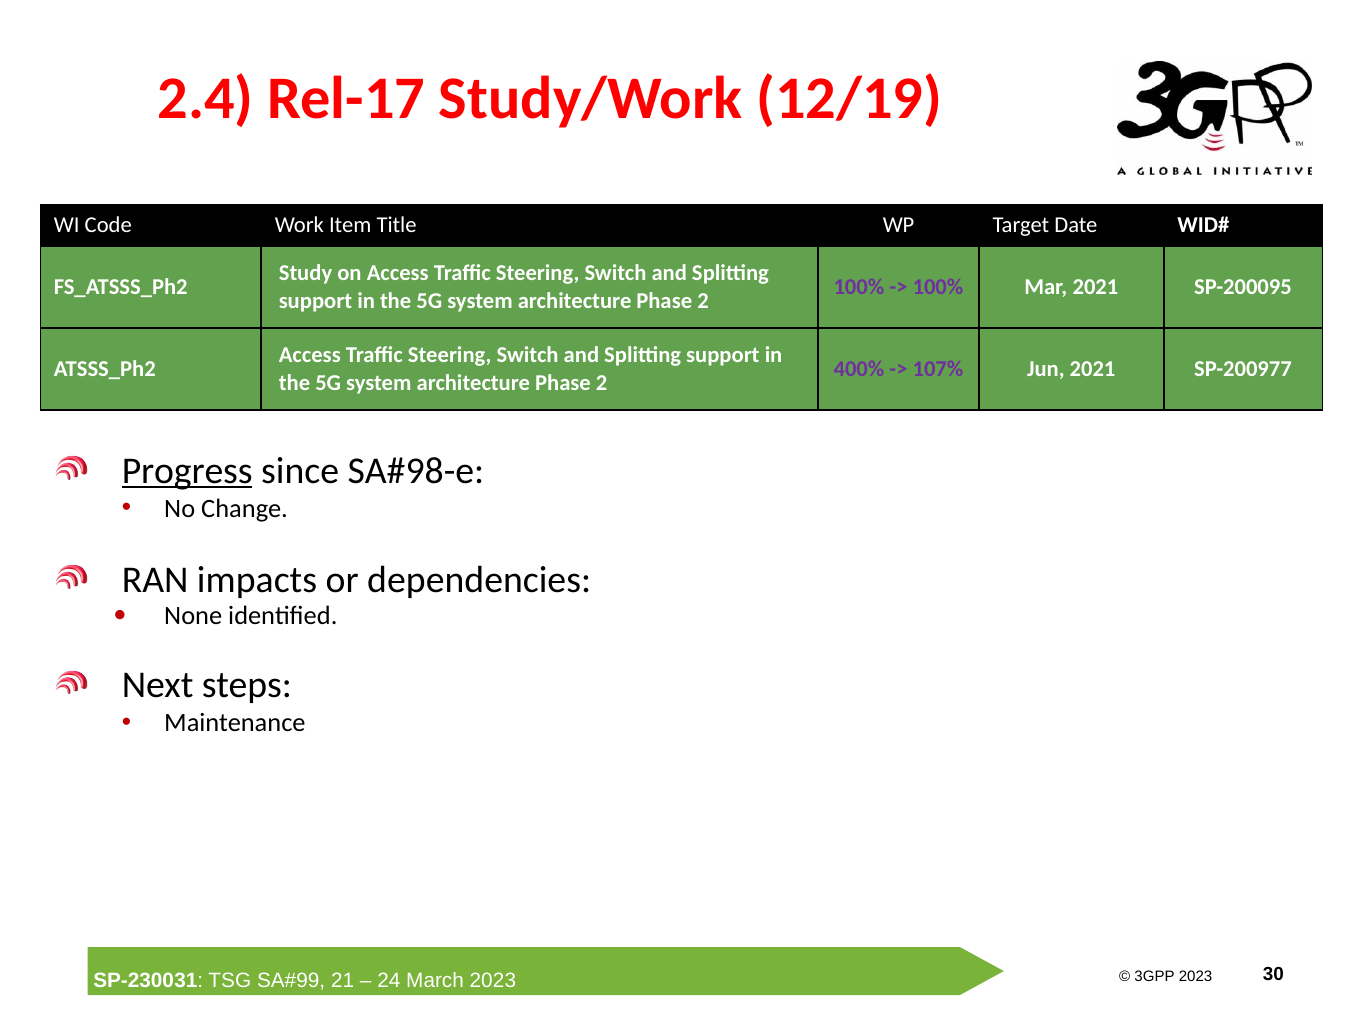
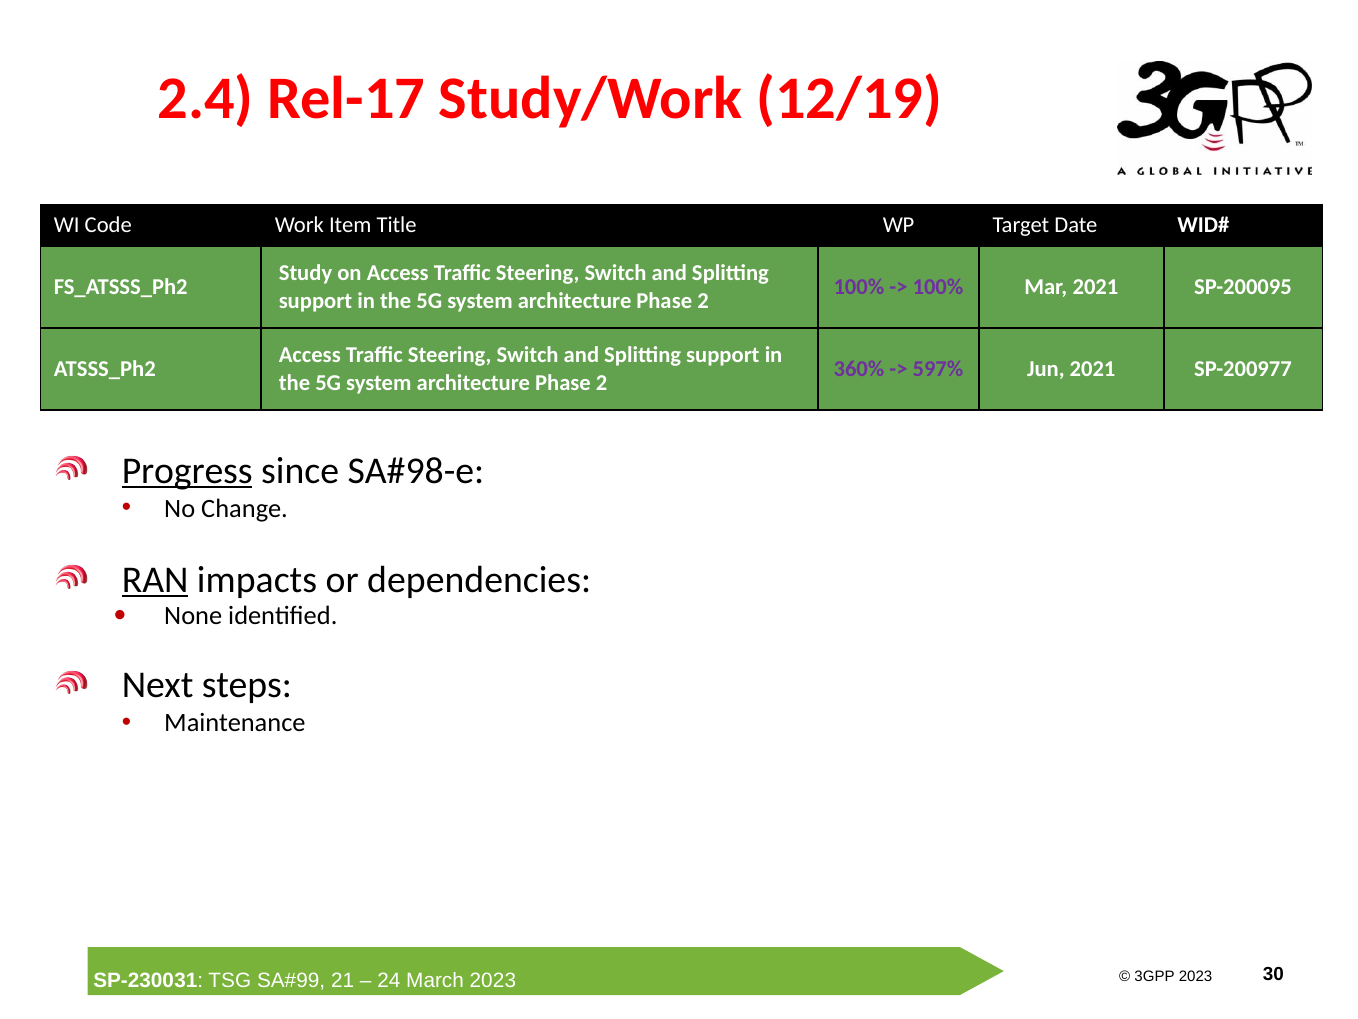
400%: 400% -> 360% (859, 369)
107%: 107% -> 597% (938, 369)
RAN underline: none -> present (155, 579)
